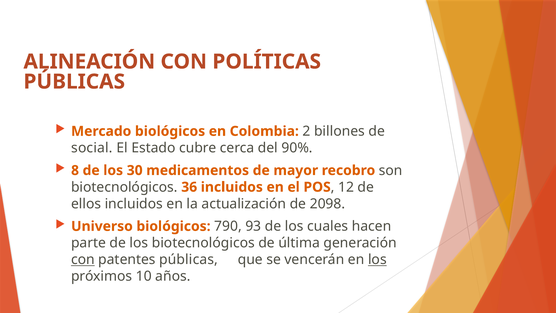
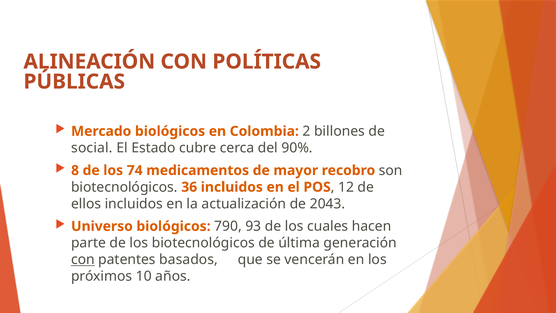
30: 30 -> 74 (135, 170)
2098: 2098 -> 2043 (328, 204)
patentes públicas: públicas -> basados (189, 259)
los underline: present -> none (377, 259)
